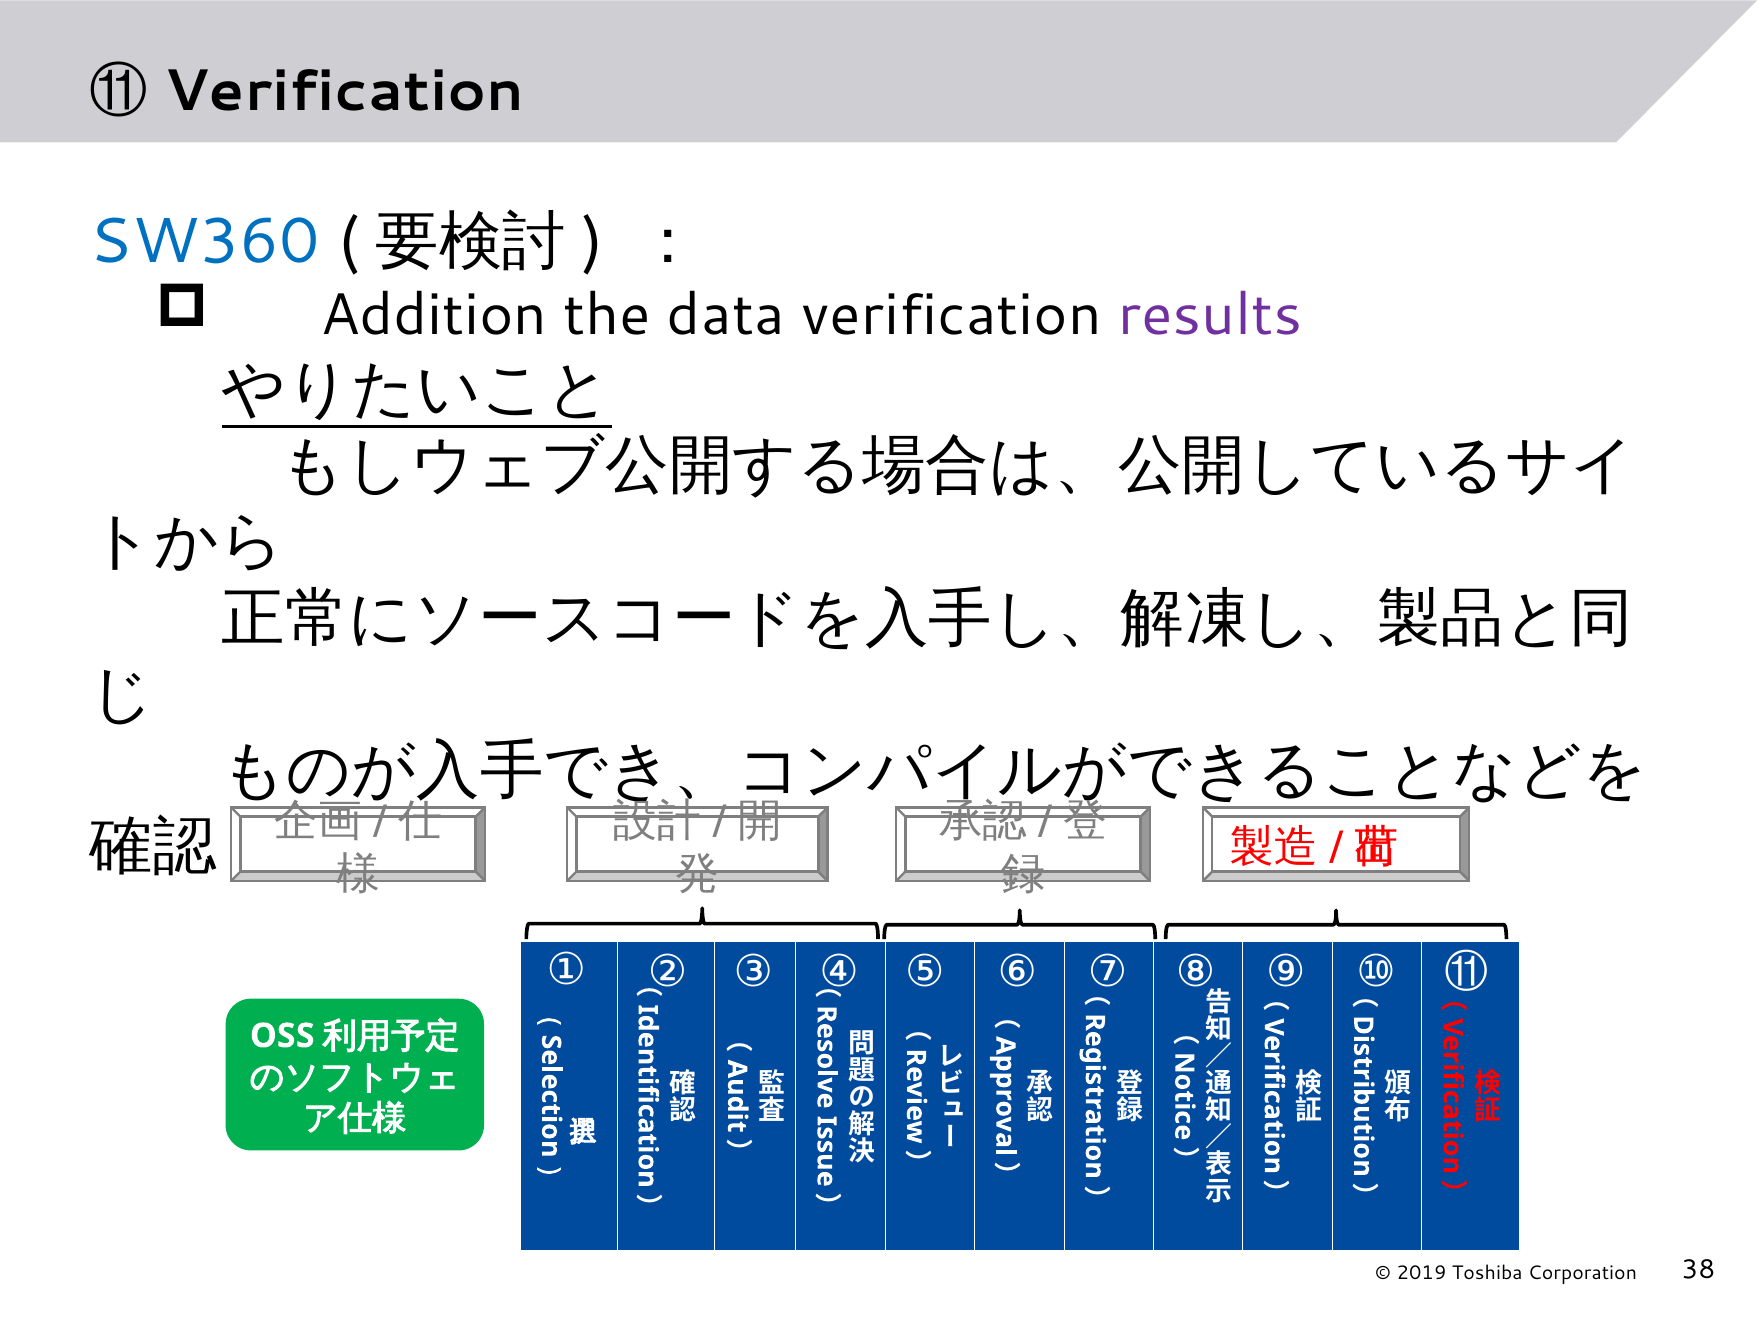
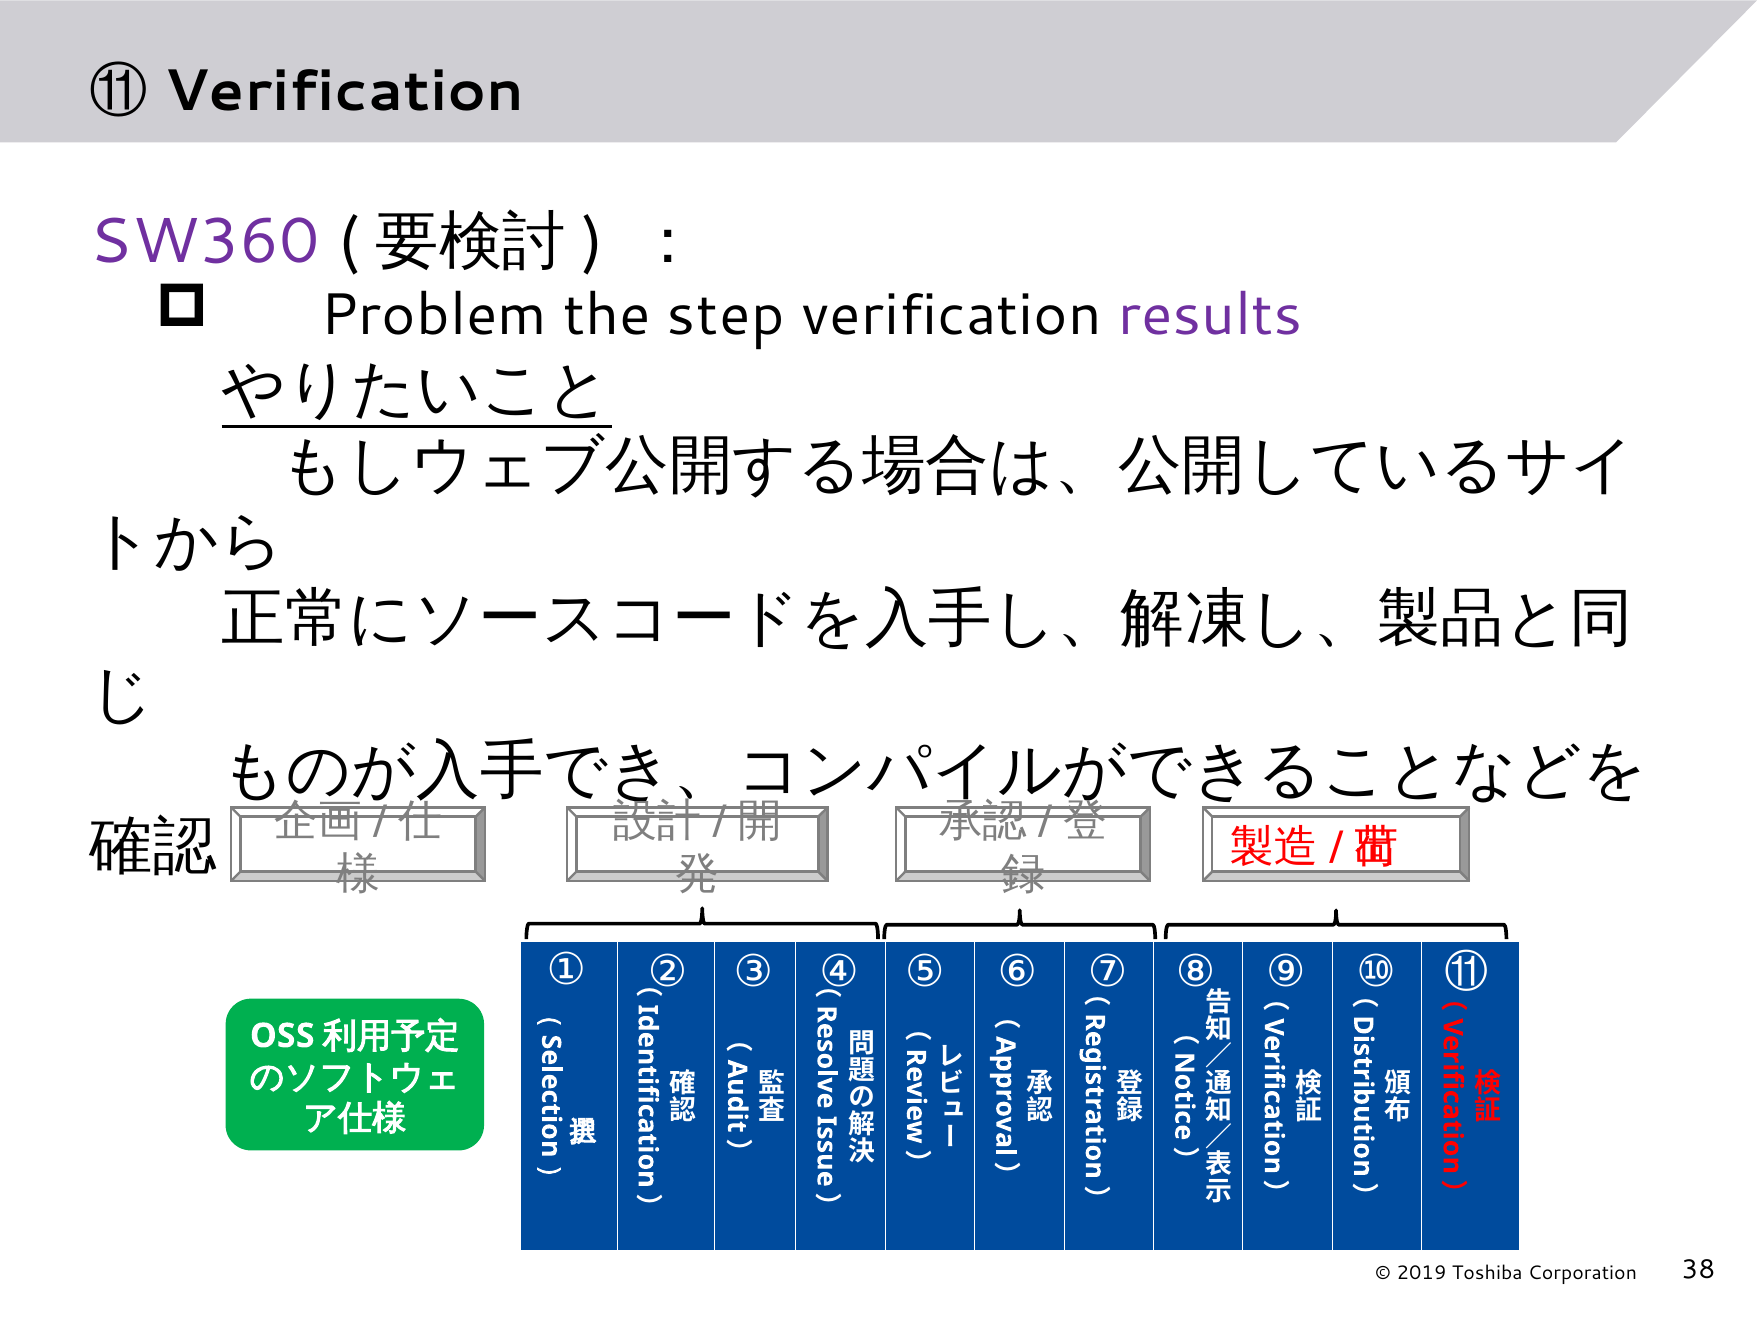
SW360 colour: blue -> purple (205, 241)
Addition: Addition -> Problem (434, 315)
data: data -> step (726, 315)
